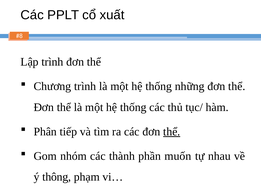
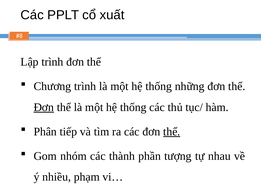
Đơn underline: none -> present (44, 107)
muốn: muốn -> tượng (178, 156)
thông: thông -> nhiều (57, 177)
